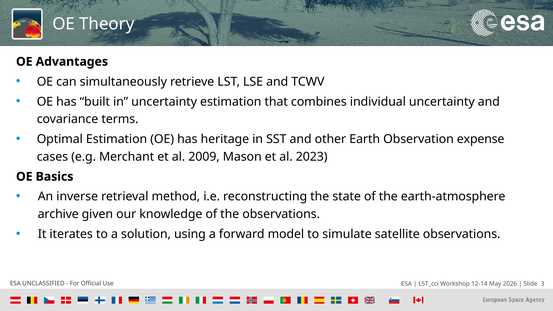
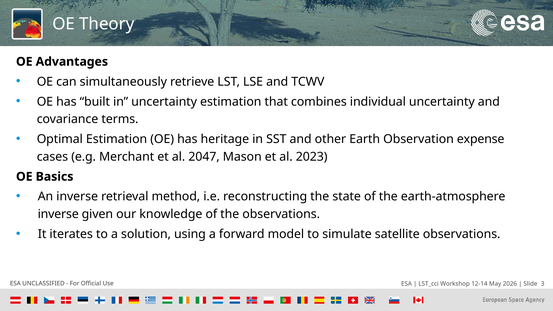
2009: 2009 -> 2047 (204, 157)
archive: archive -> inverse (58, 214)
